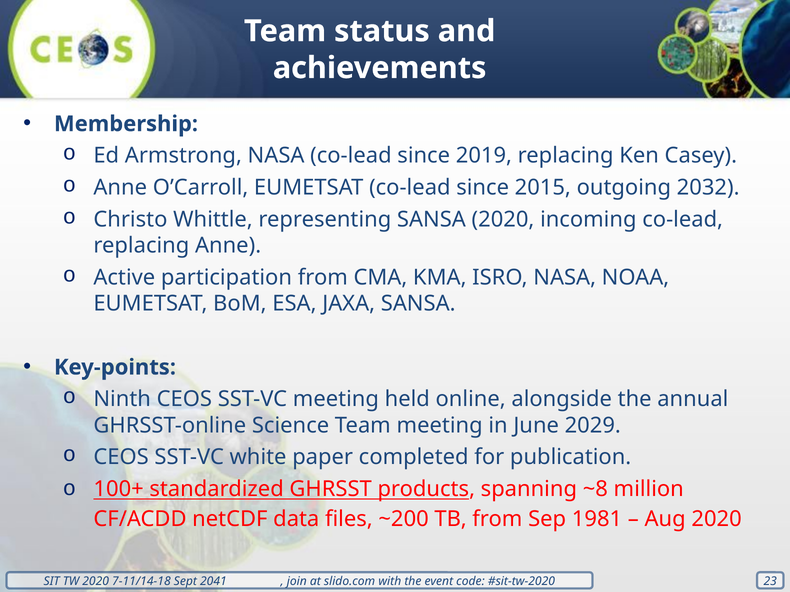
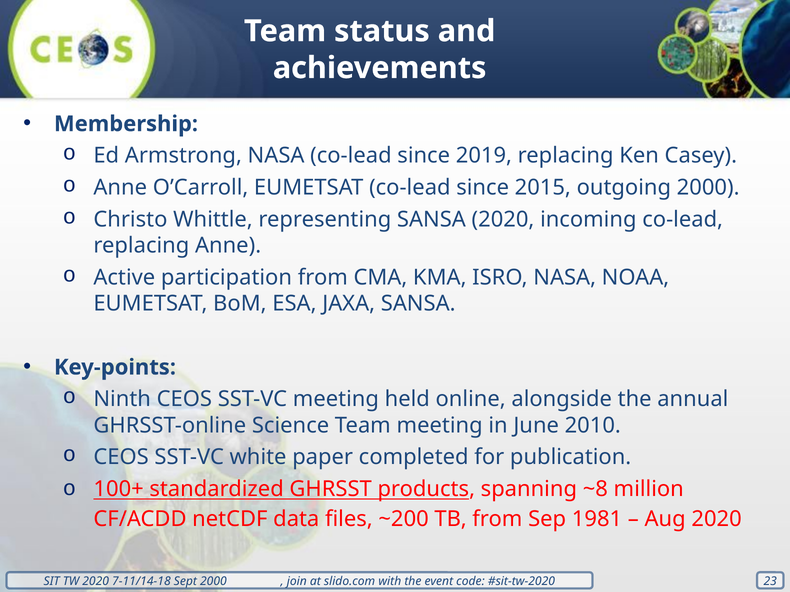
outgoing 2032: 2032 -> 2000 (708, 188)
2029: 2029 -> 2010 (593, 426)
2041: 2041 -> 2000 (213, 582)
